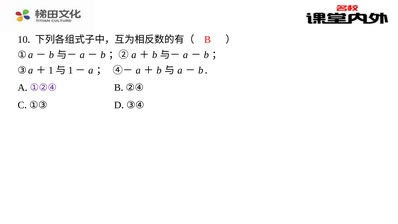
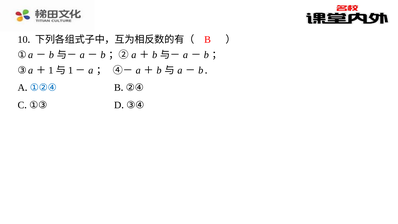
①②④ colour: purple -> blue (43, 88)
